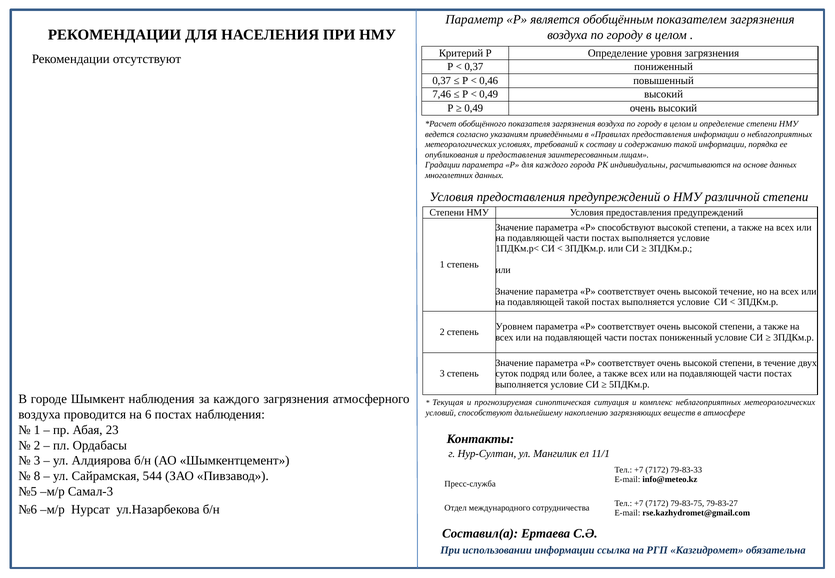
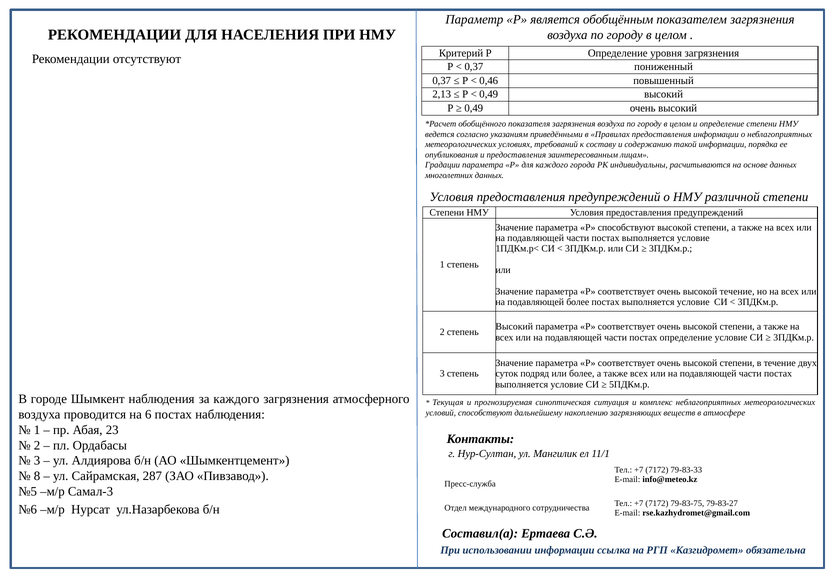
7,46: 7,46 -> 2,13 (442, 94)
подавляющей такой: такой -> более (578, 302)
Уровнем: Уровнем -> Высокий (514, 327)
постах пониженный: пониженный -> определение (686, 337)
544: 544 -> 287 (152, 476)
